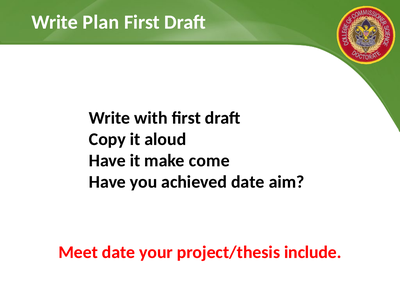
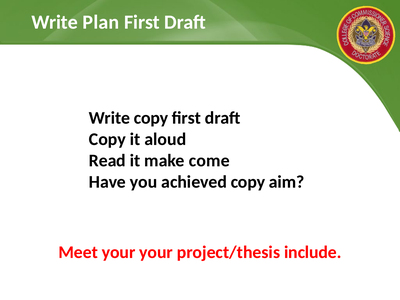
Write with: with -> copy (151, 118)
Have: Have -> Read (107, 161)
achieved date: date -> copy (248, 182)
Meet date: date -> your (119, 252)
